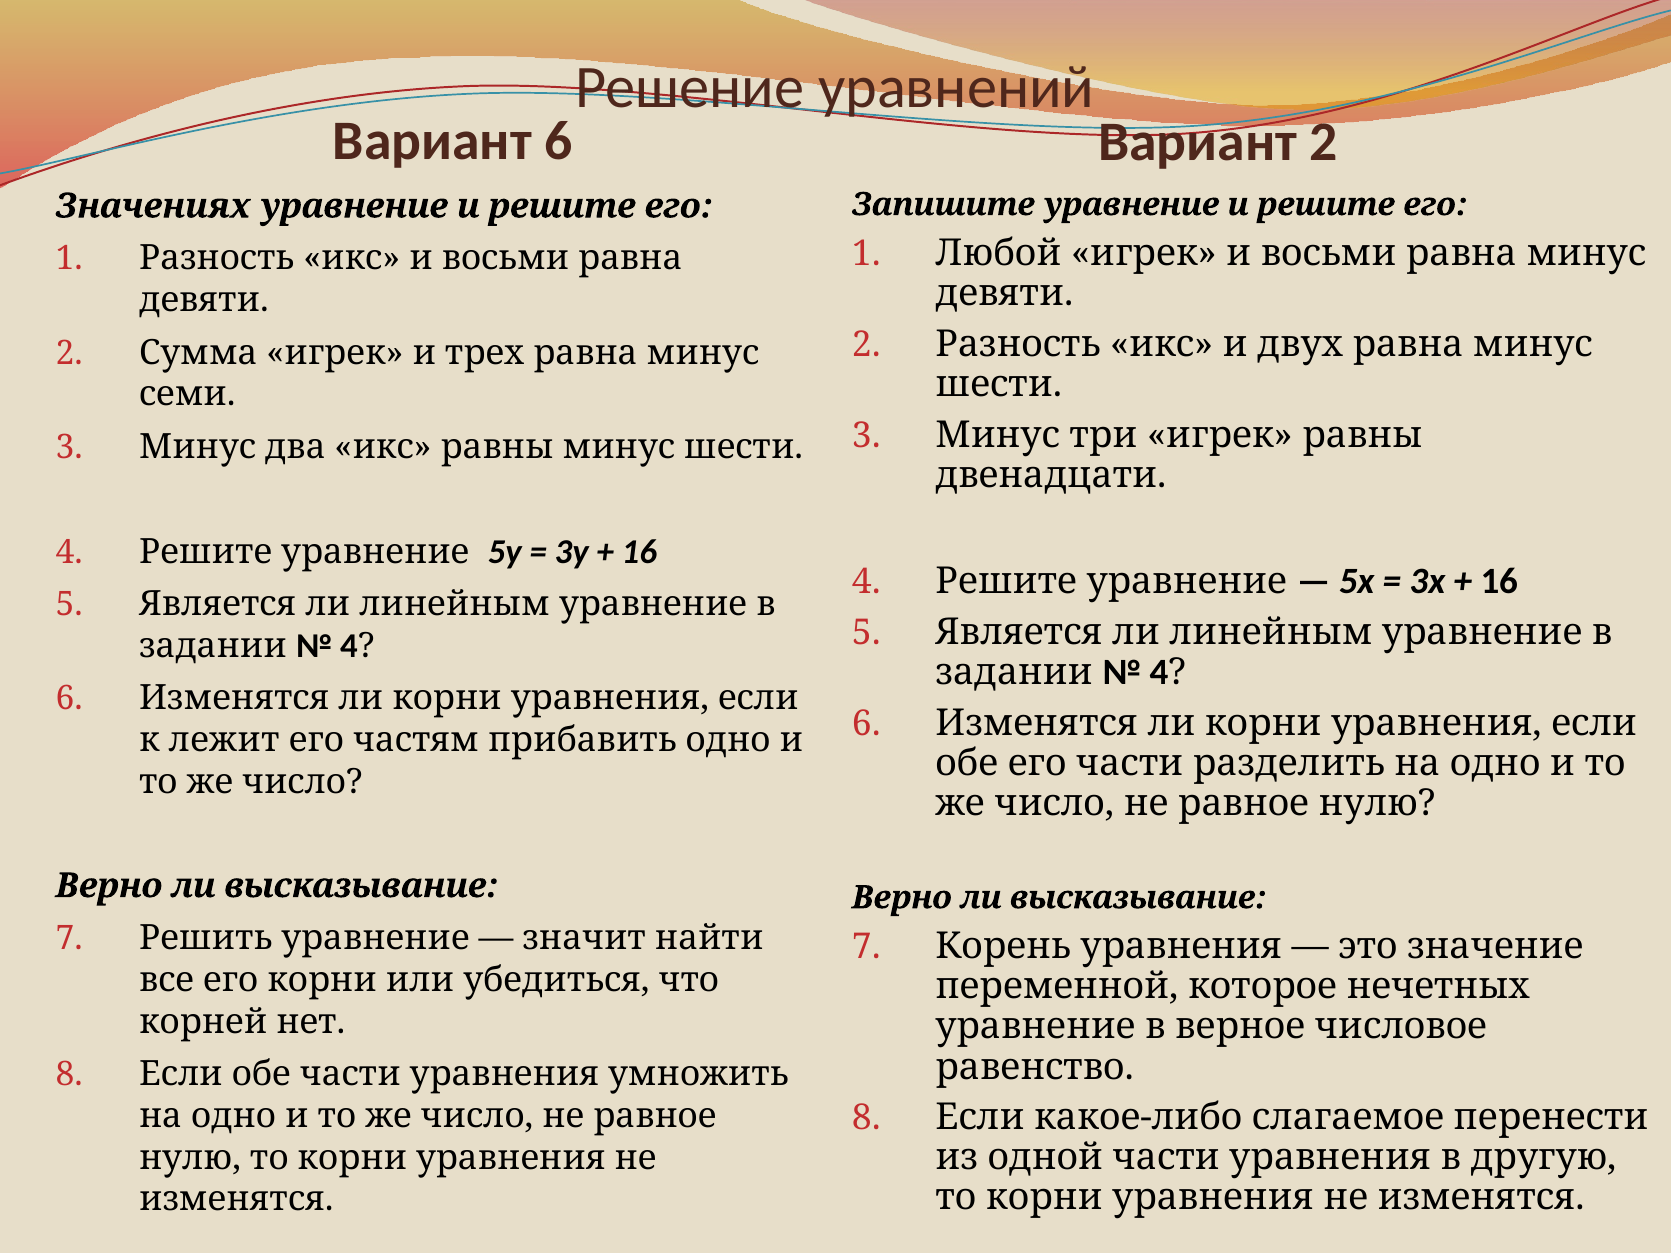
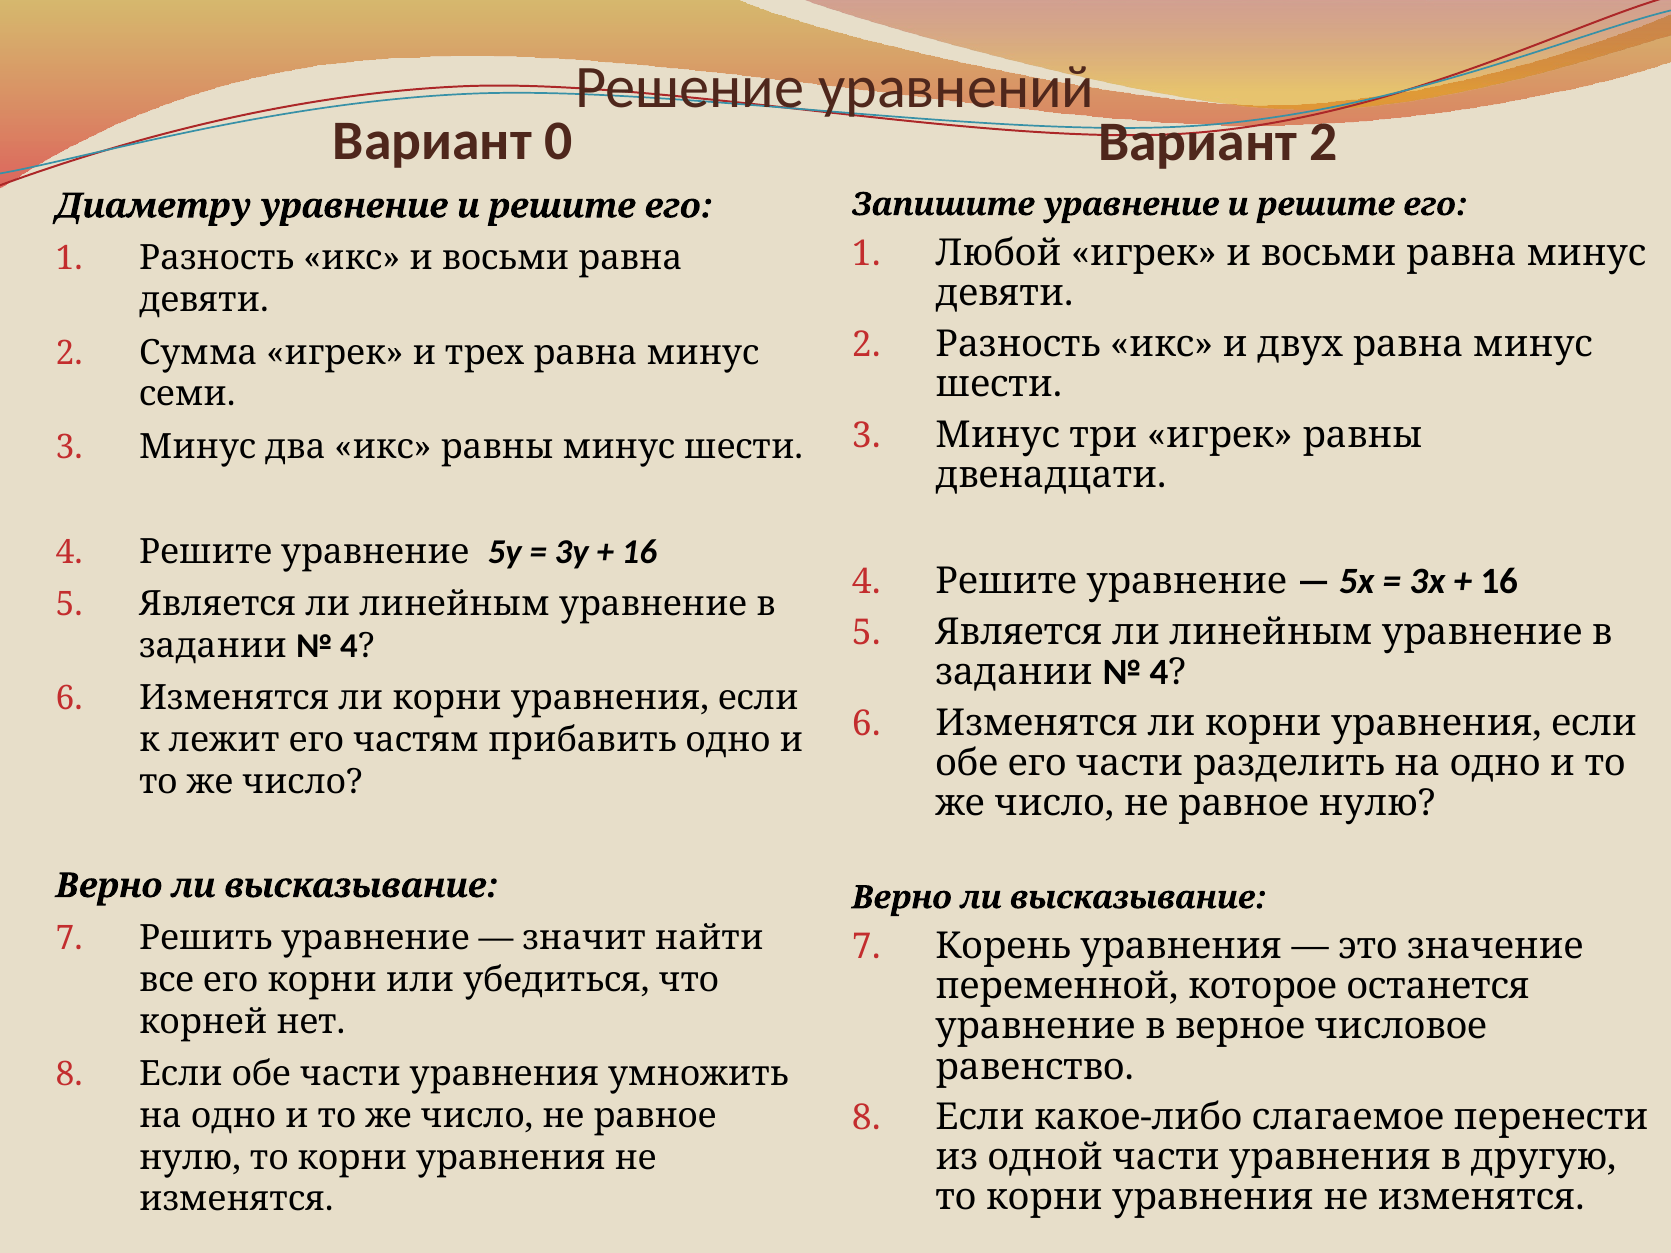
Вариант 6: 6 -> 0 (558, 141)
Значениях: Значениях -> Диаметру (153, 206)
нечетных: нечетных -> останется (1438, 987)
